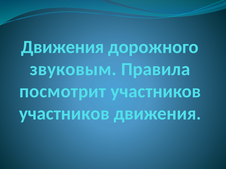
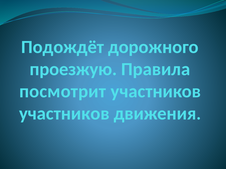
Движения: Движения -> Подождёт (63, 47)
звуковым: звуковым -> проезжую (73, 69)
